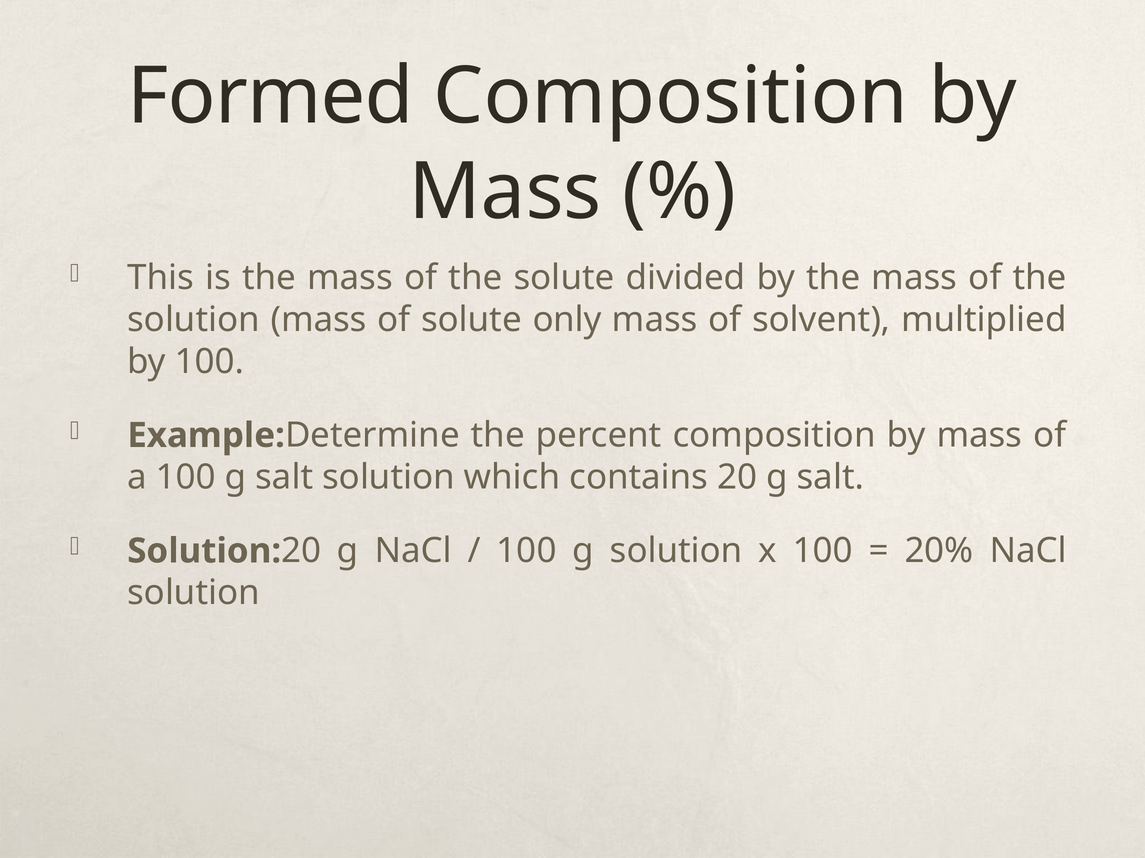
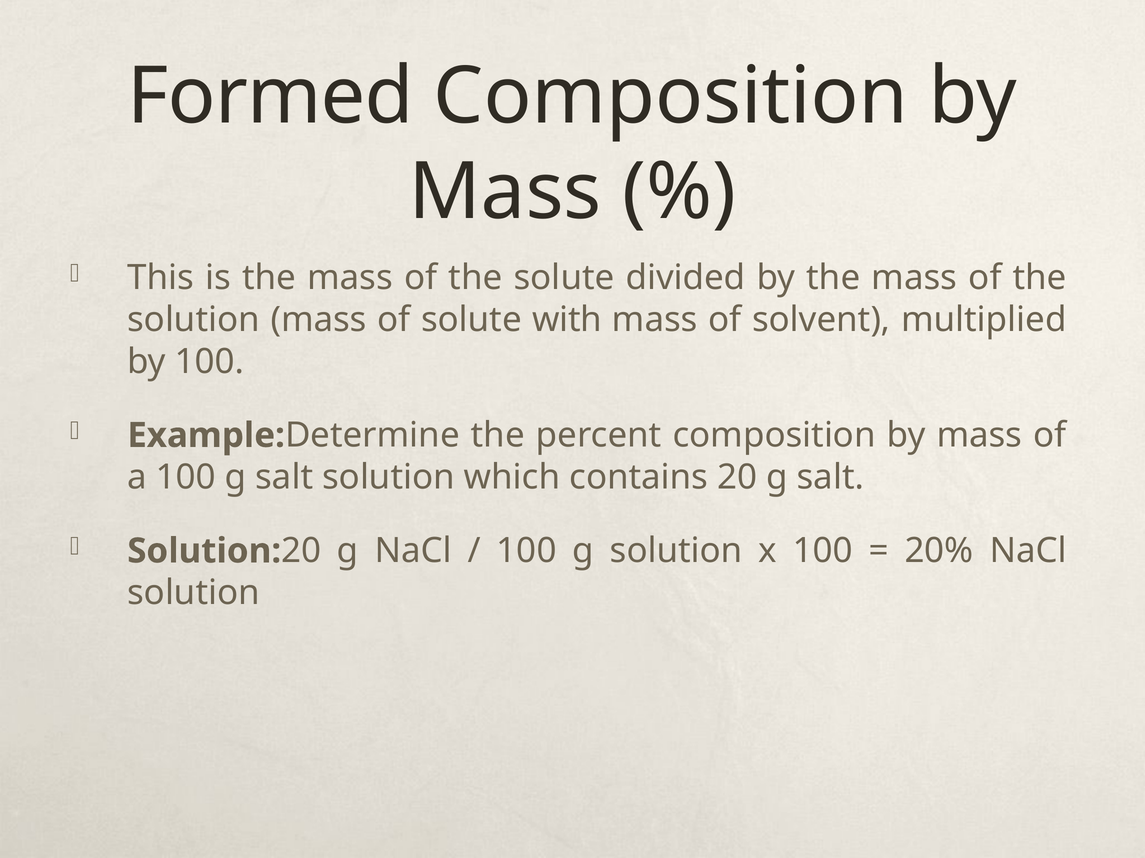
only: only -> with (567, 320)
